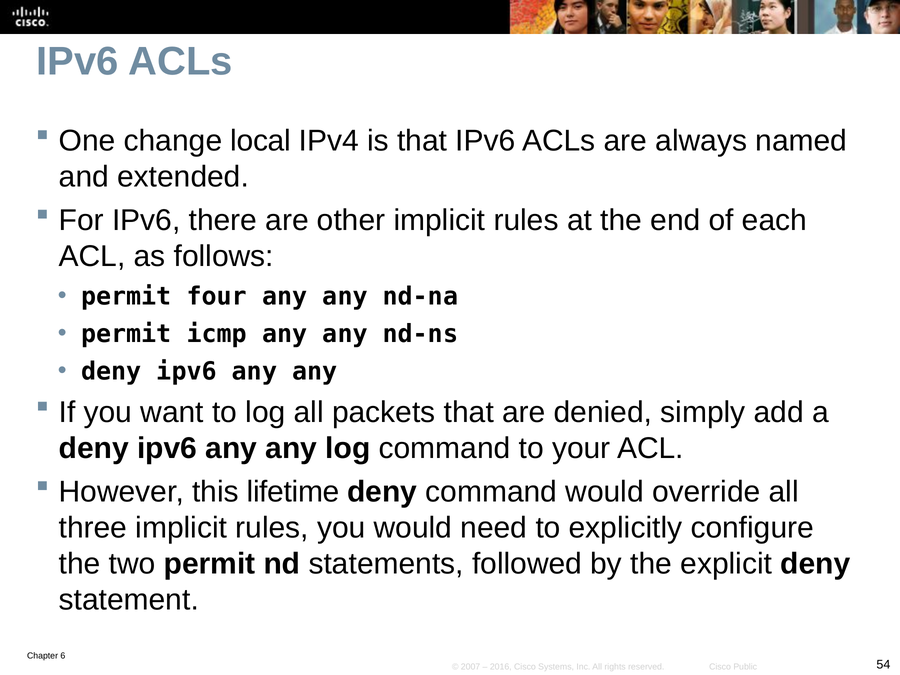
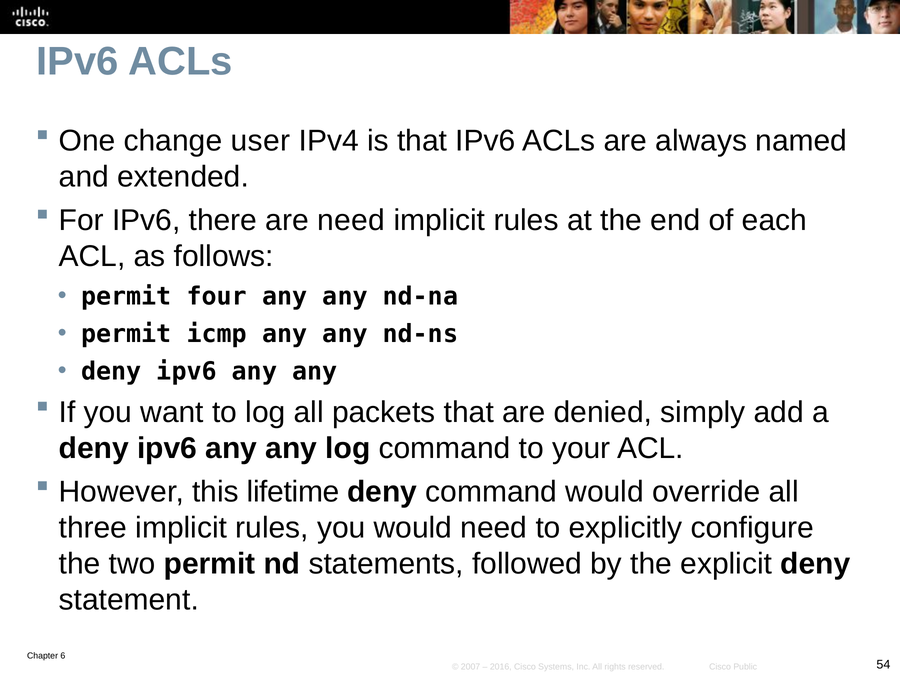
local: local -> user (260, 141)
are other: other -> need (351, 220)
